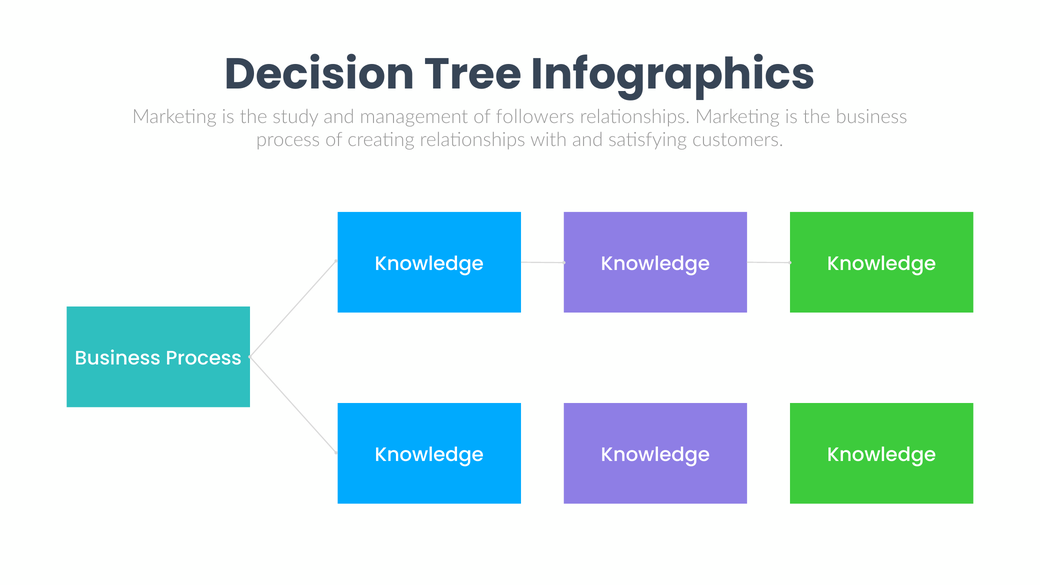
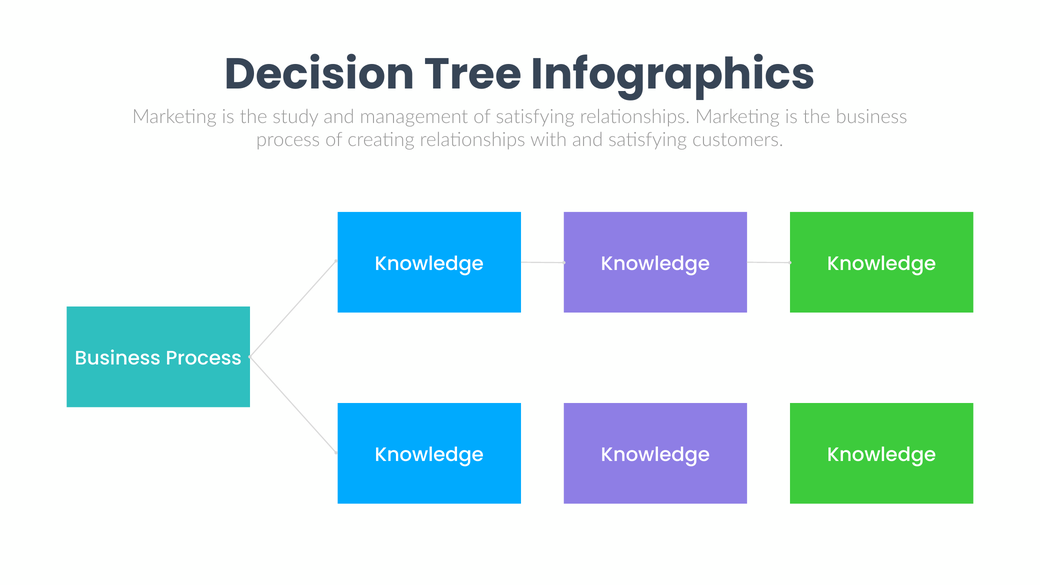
of followers: followers -> satisfying (535, 117)
